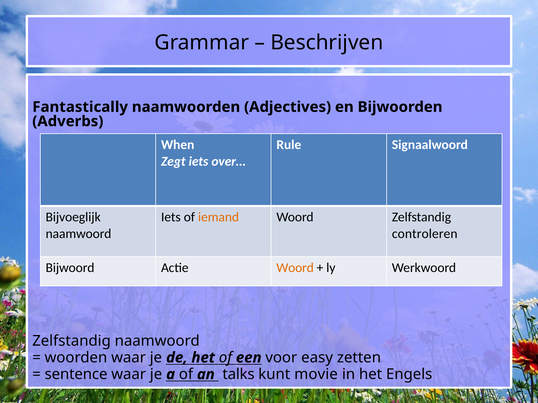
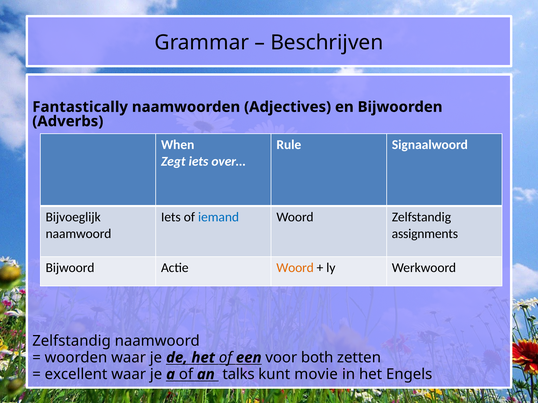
iemand colour: orange -> blue (219, 217)
controleren: controleren -> assignments (425, 234)
easy: easy -> both (317, 358)
sentence: sentence -> excellent (76, 375)
